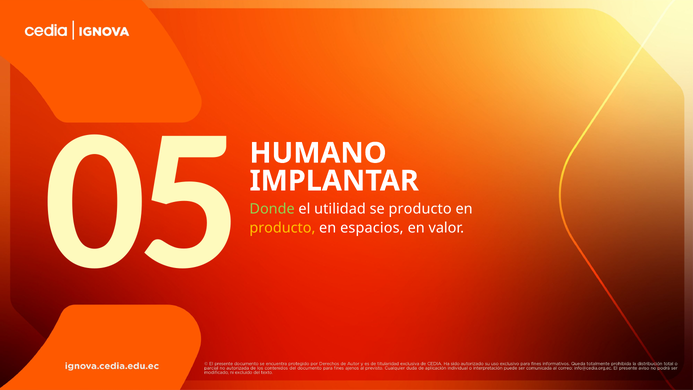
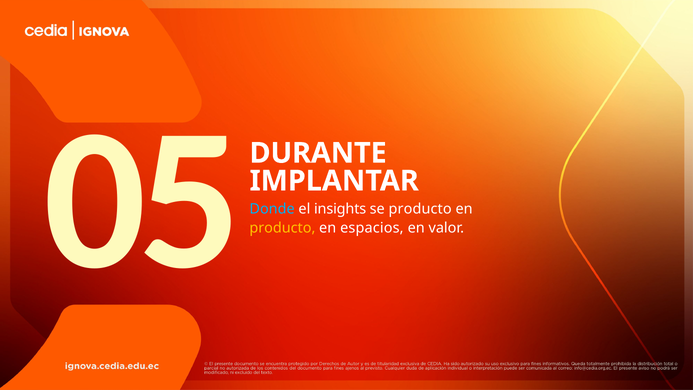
HUMANO: HUMANO -> DURANTE (318, 153)
Donde colour: light green -> light blue (272, 209)
utilidad: utilidad -> insights (340, 209)
